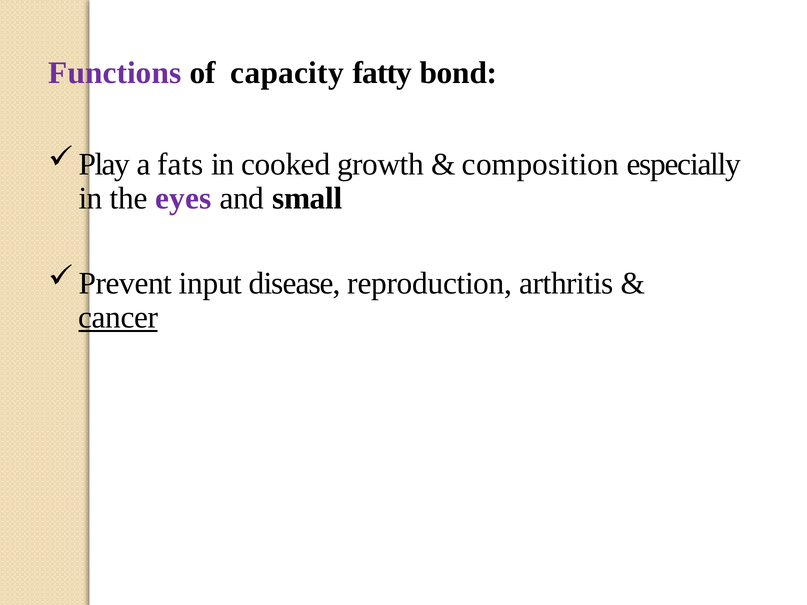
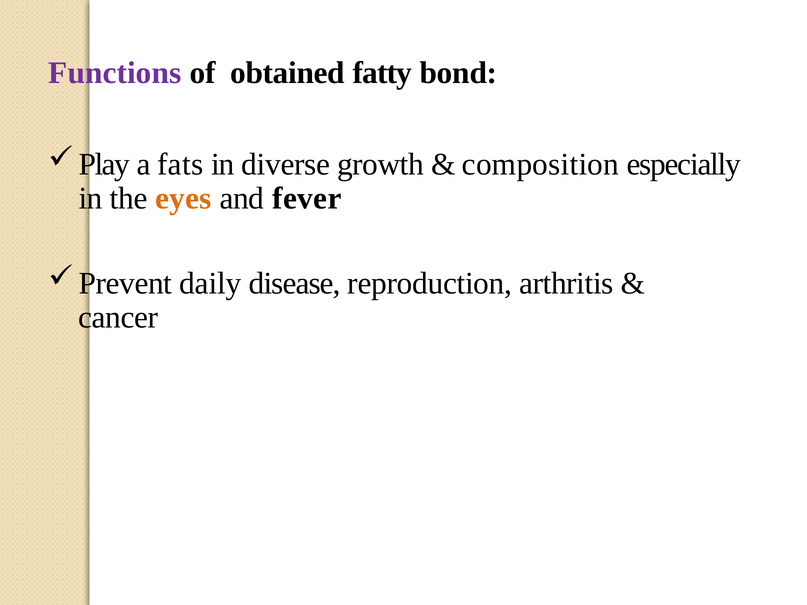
capacity: capacity -> obtained (287, 73)
cooked: cooked -> diverse (286, 165)
eyes colour: purple -> orange (183, 199)
small: small -> fever (307, 199)
input: input -> daily (210, 284)
cancer underline: present -> none (118, 318)
